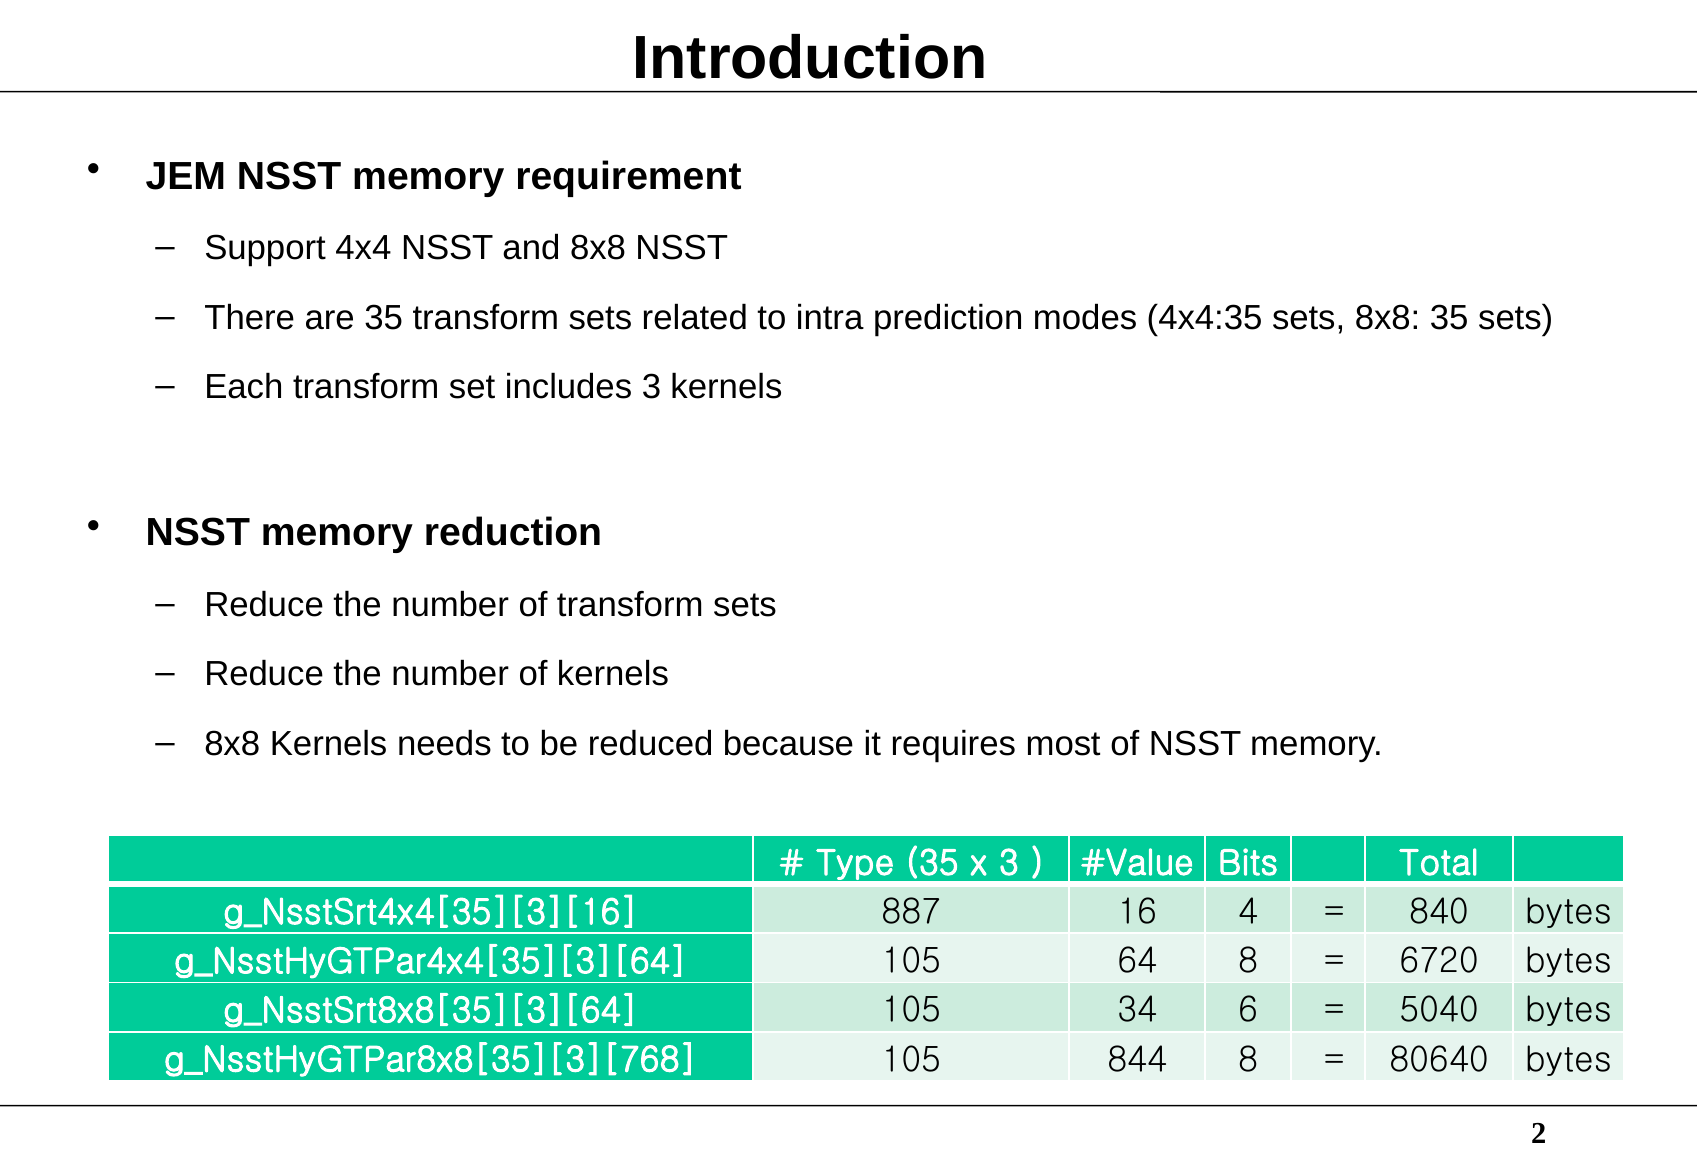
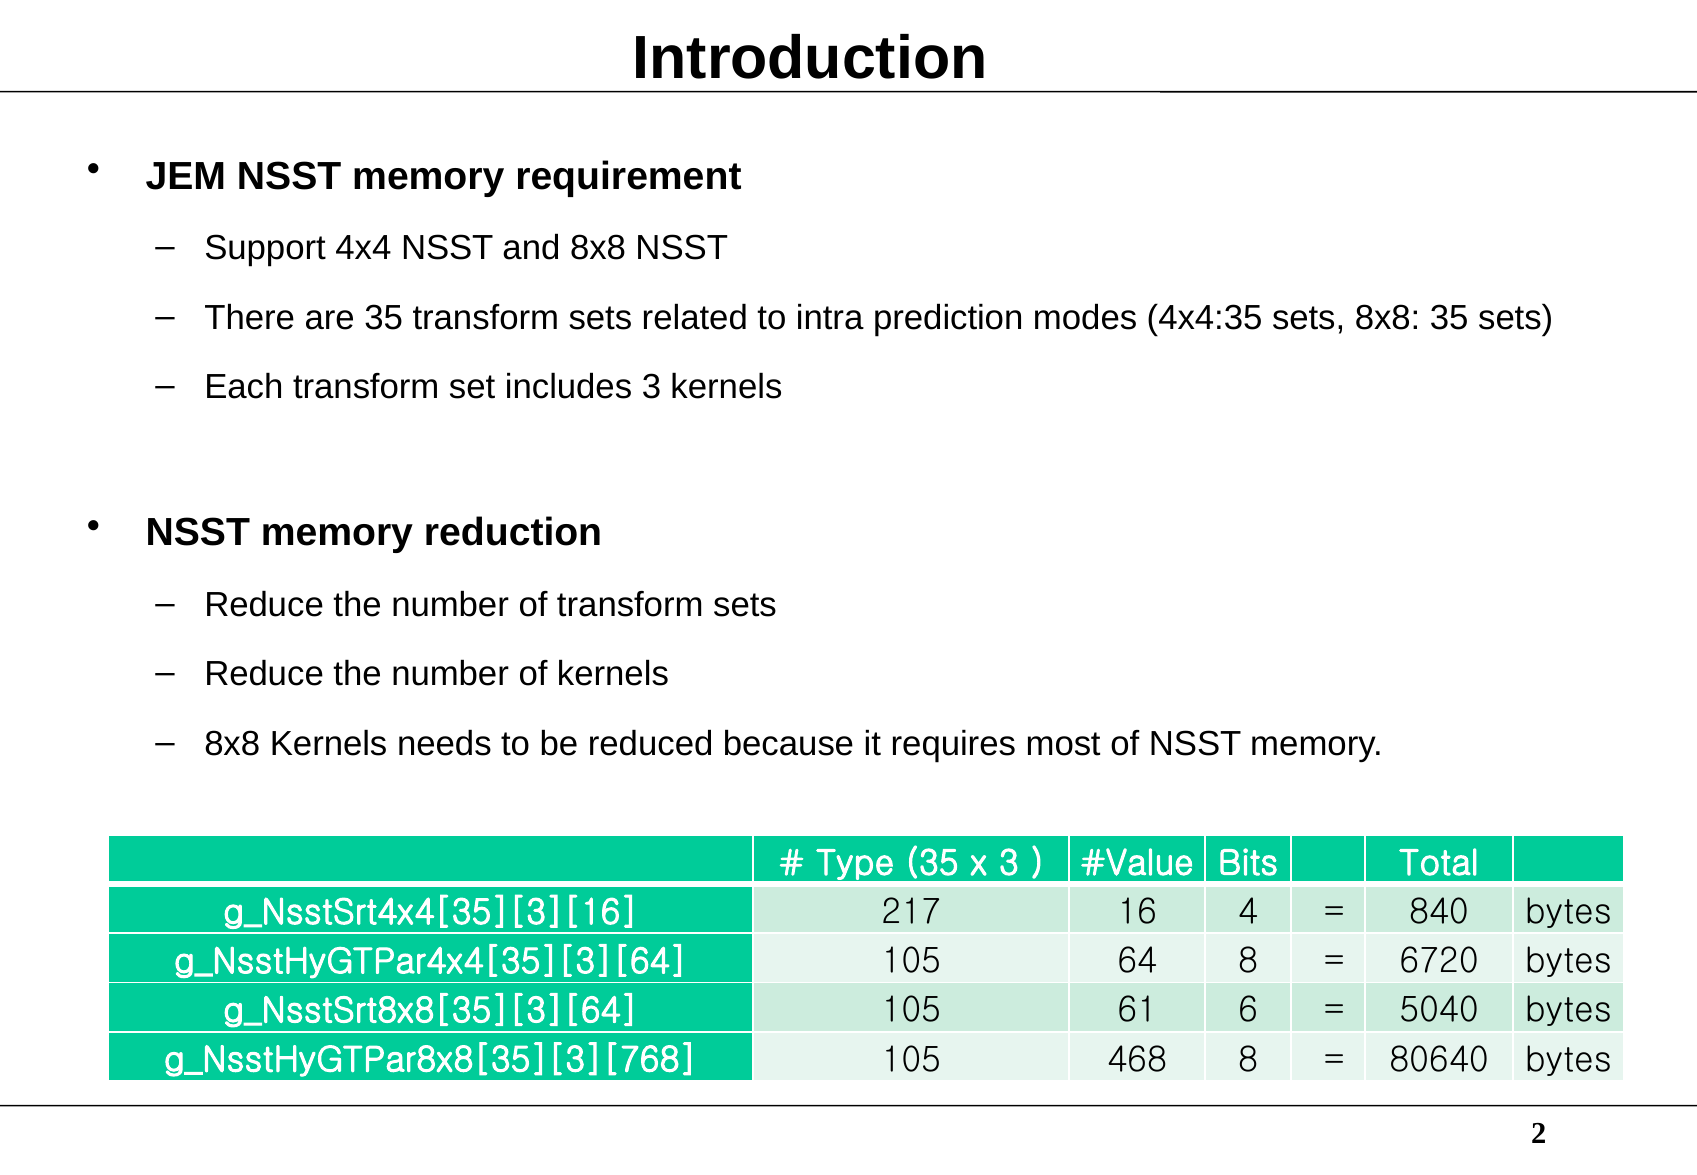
887: 887 -> 217 (911, 912)
34: 34 -> 61 (1137, 1010)
844: 844 -> 468 (1137, 1060)
